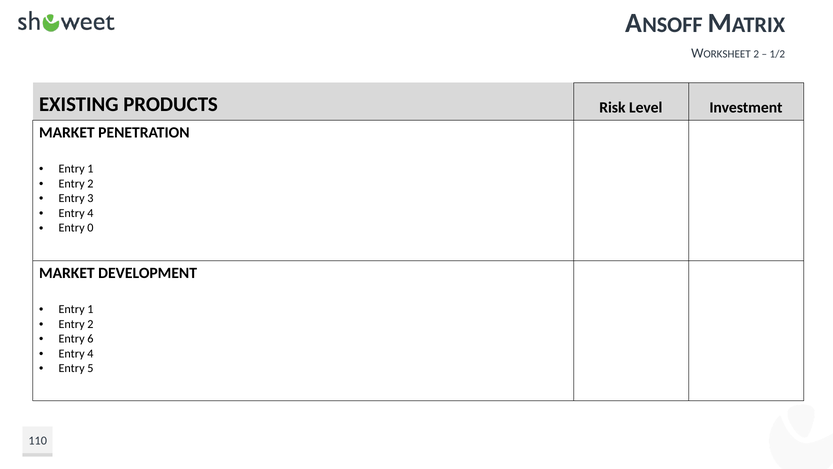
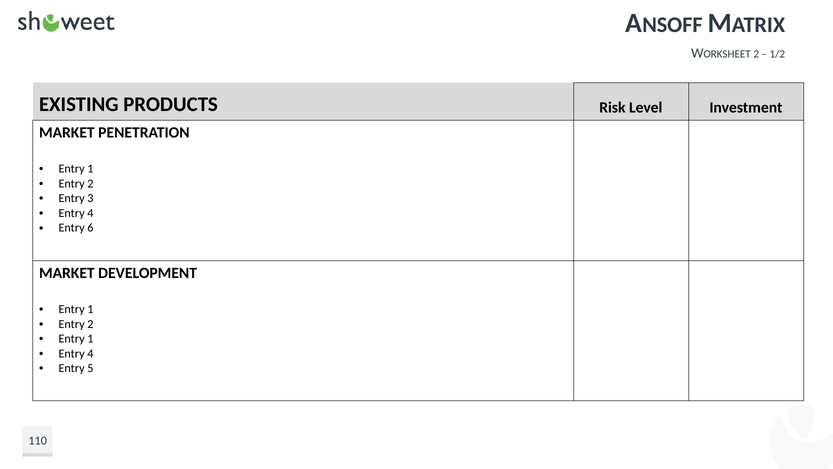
0: 0 -> 6 (90, 228)
6: 6 -> 1 (90, 338)
